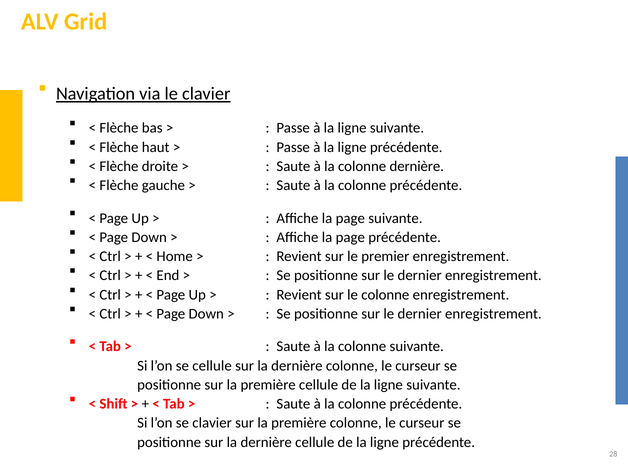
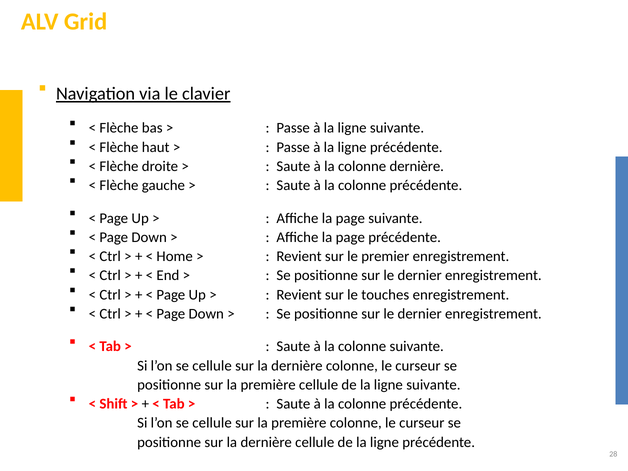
le colonne: colonne -> touches (385, 295)
clavier: clavier -> cellule (212, 423)
